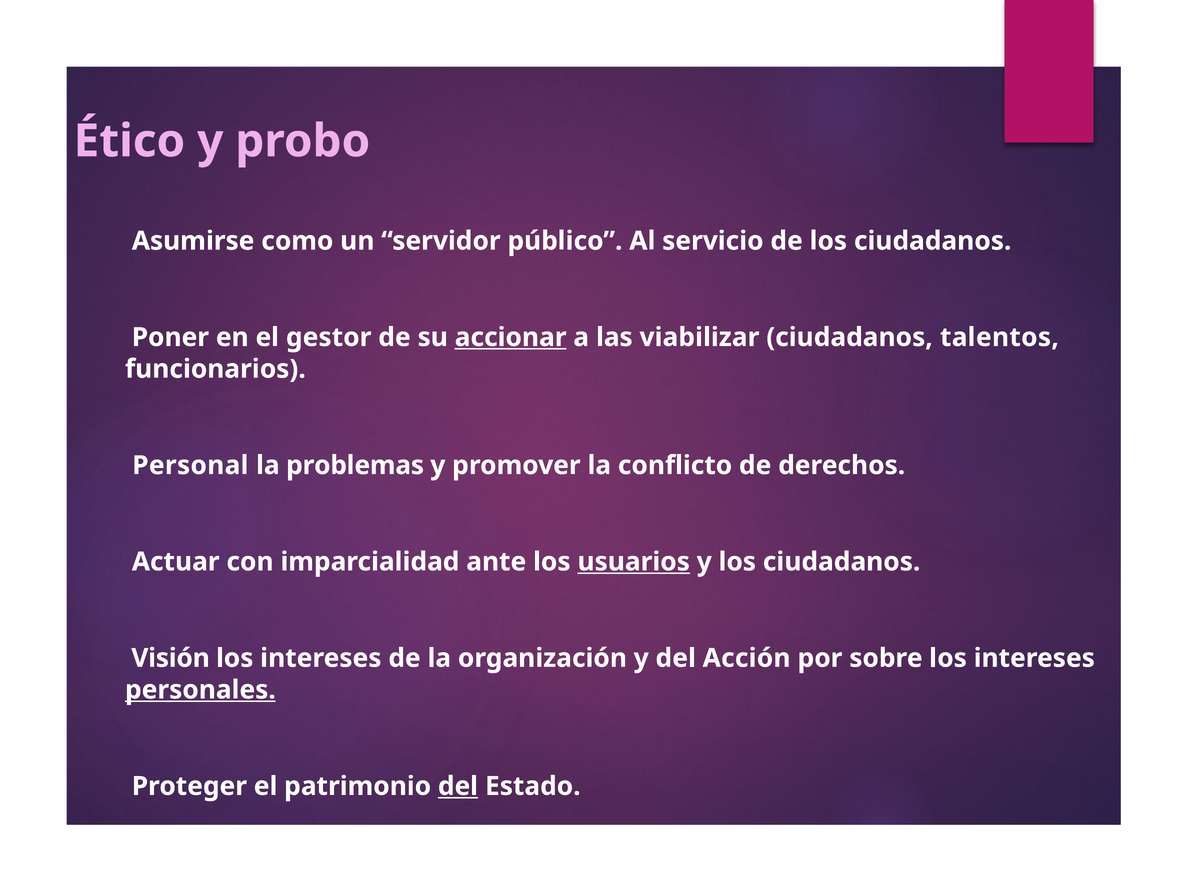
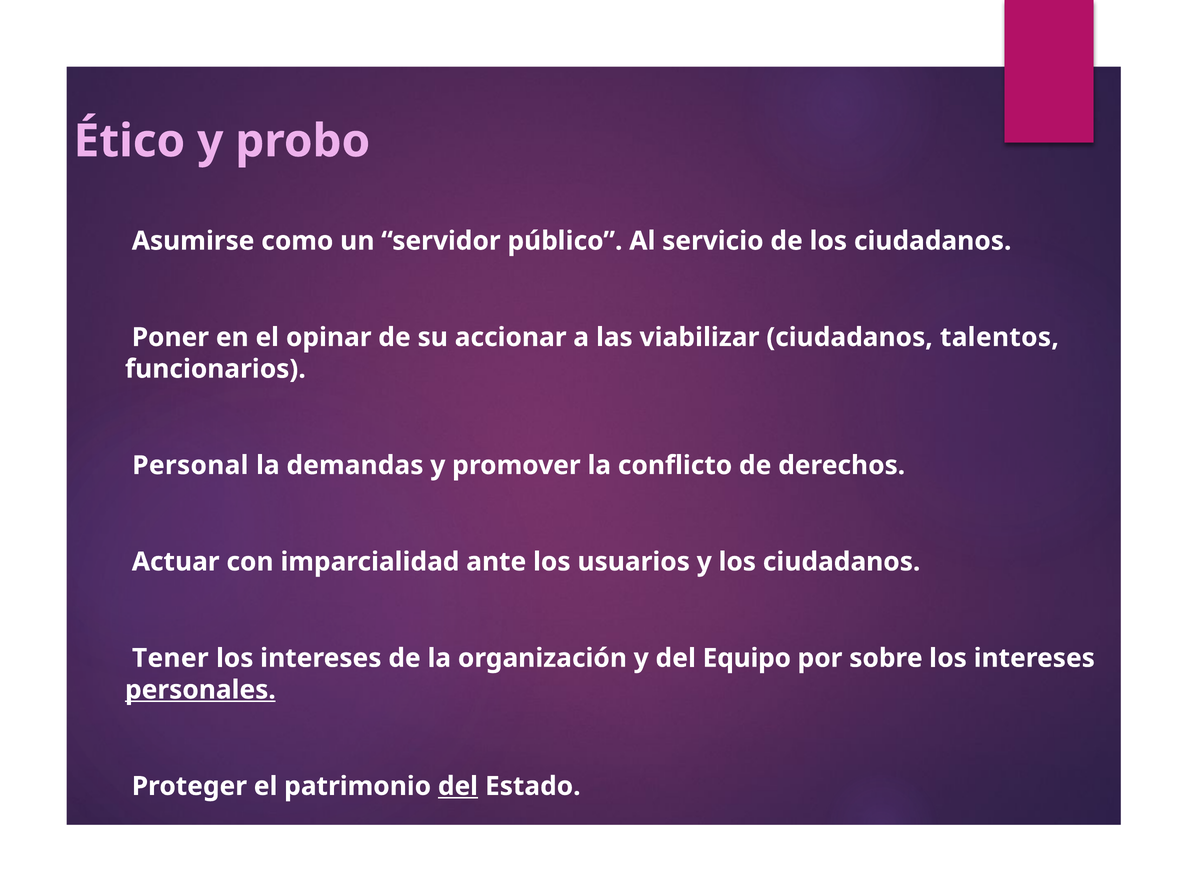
gestor: gestor -> opinar (329, 337)
accionar underline: present -> none (511, 337)
problemas: problemas -> demandas (355, 465)
usuarios underline: present -> none (634, 561)
Visión: Visión -> Tener (170, 658)
Acción: Acción -> Equipo (747, 658)
